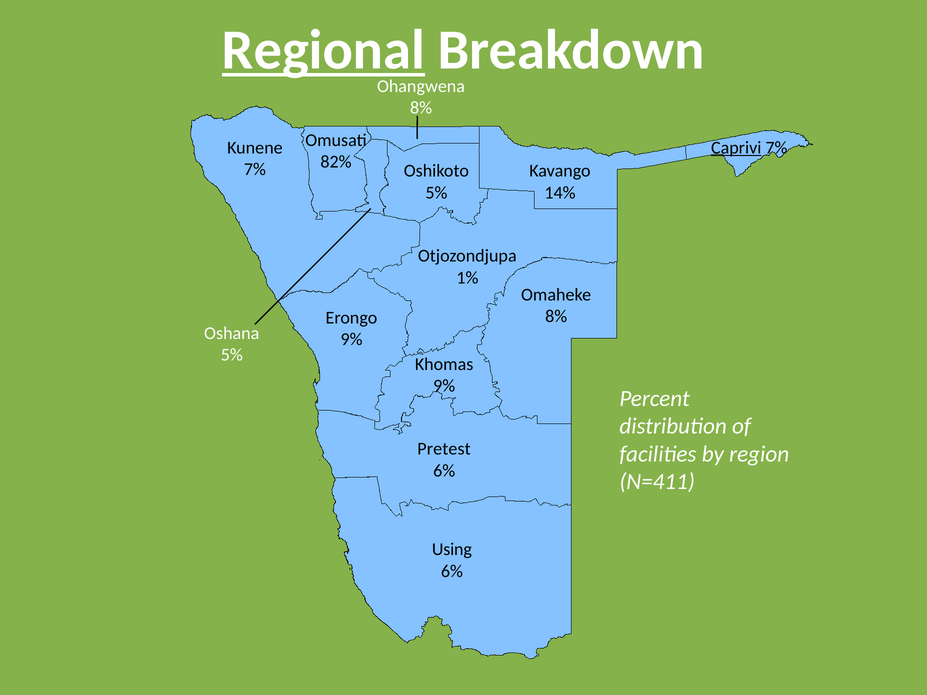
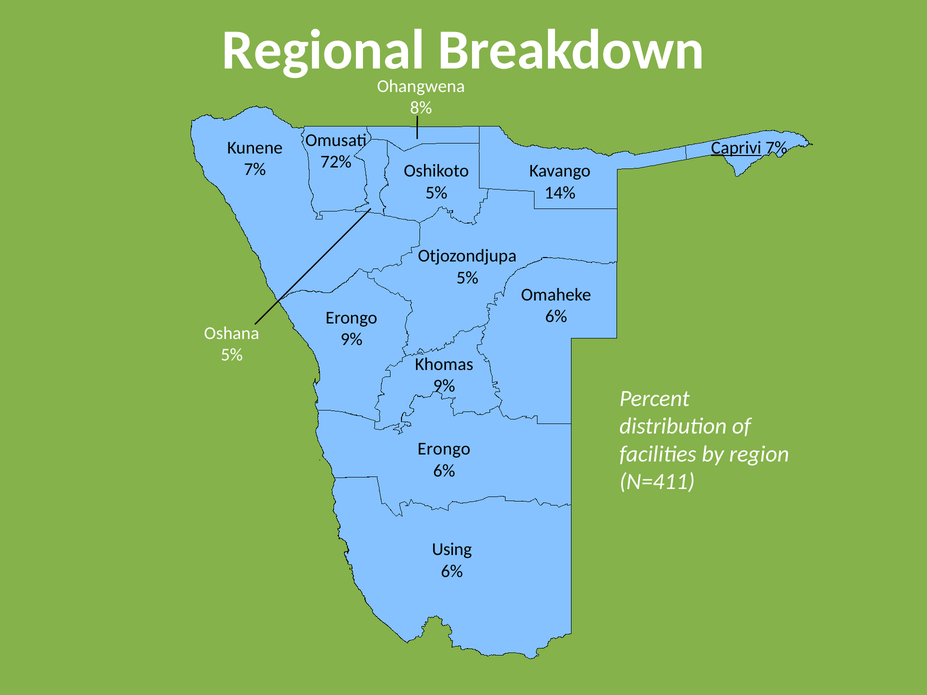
Regional underline: present -> none (323, 50)
82%: 82% -> 72% (336, 162)
1%: 1% -> 5% (467, 278)
8%: 8% -> 6% (556, 316)
Pretest: Pretest -> Erongo (444, 449)
